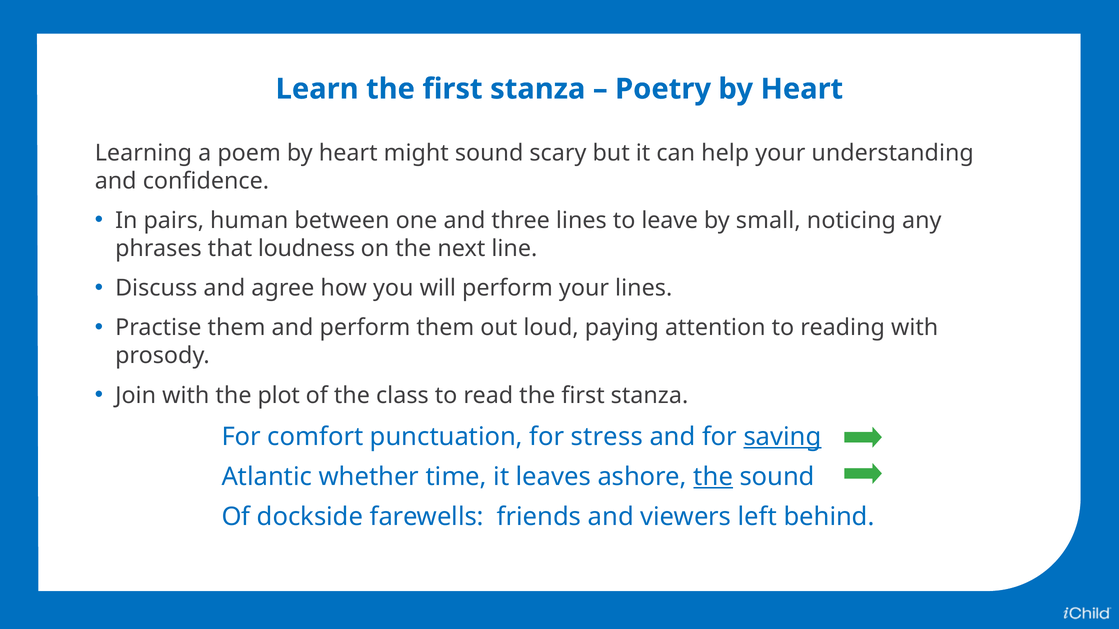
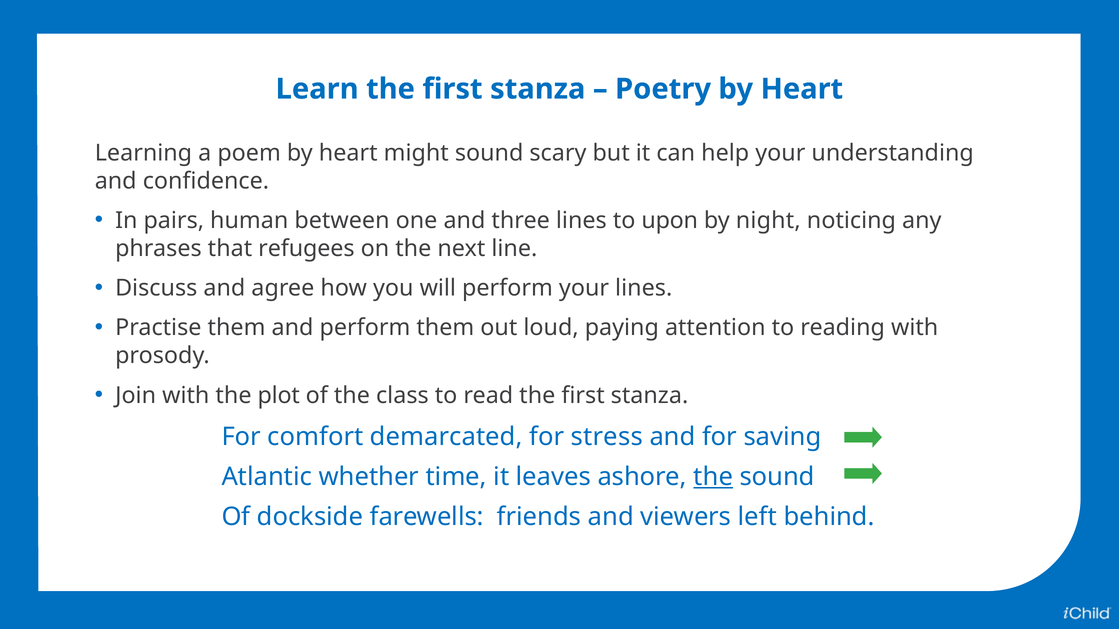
leave: leave -> upon (670, 221)
small: small -> night (768, 221)
loudness: loudness -> refugees (306, 249)
punctuation: punctuation -> demarcated (446, 437)
saving underline: present -> none (783, 437)
